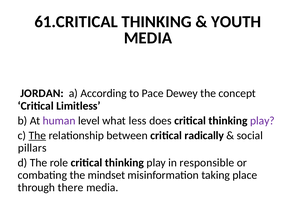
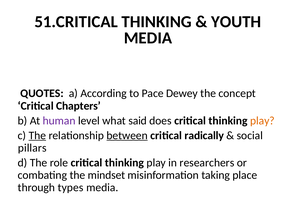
61.CRITICAL: 61.CRITICAL -> 51.CRITICAL (76, 22)
JORDAN: JORDAN -> QUOTES (42, 93)
Limitless: Limitless -> Chapters (78, 106)
less: less -> said (138, 121)
play colour: purple -> orange (262, 121)
between underline: none -> present (127, 135)
responsible: responsible -> researchers (207, 163)
there: there -> types (71, 188)
